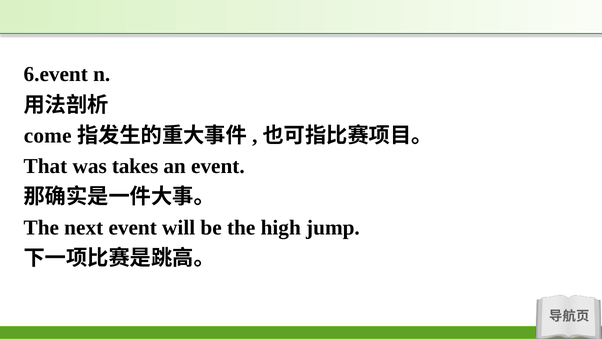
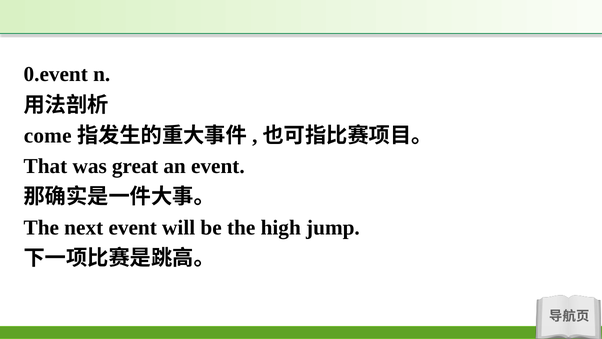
6.event: 6.event -> 0.event (56, 74)
takes: takes -> great (135, 166)
